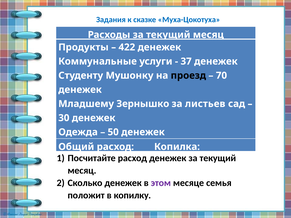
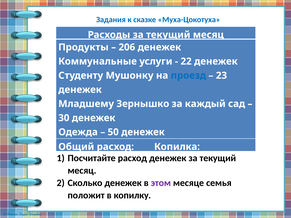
422: 422 -> 206 (127, 47)
37: 37 -> 22 (186, 61)
проезд colour: black -> blue (188, 76)
70: 70 -> 23 (221, 76)
листьев: листьев -> каждый (205, 104)
